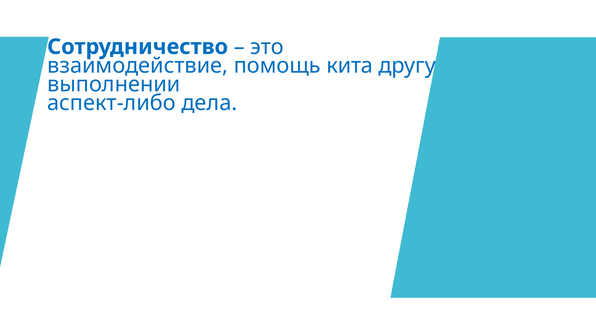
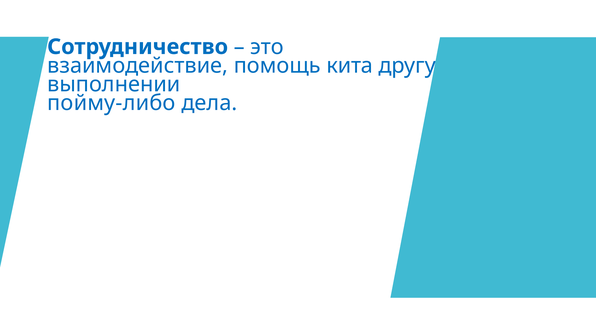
аспект-либо: аспект-либо -> пойму-либо (111, 103)
